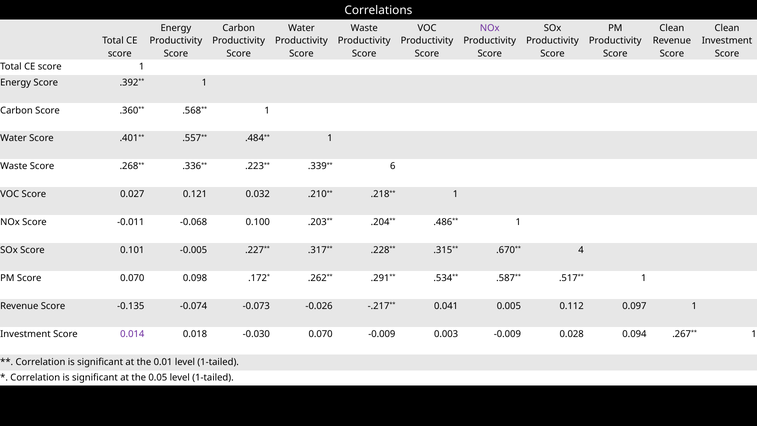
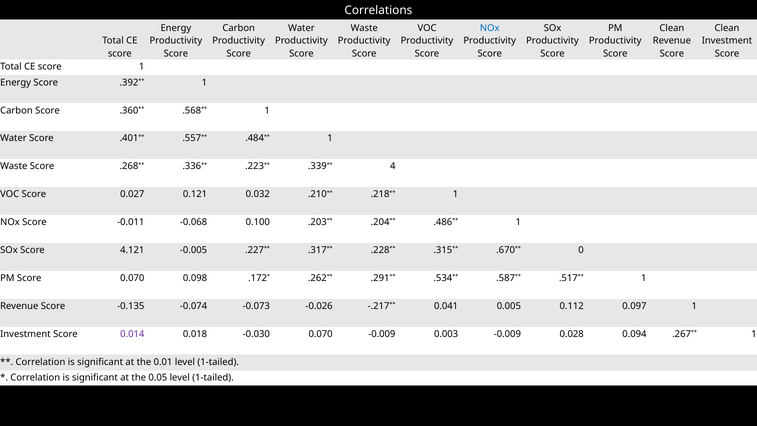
NOx colour: purple -> blue (490, 28)
6: 6 -> 4 (393, 166)
0.101: 0.101 -> 4.121 (132, 250)
4: 4 -> 0 (581, 250)
